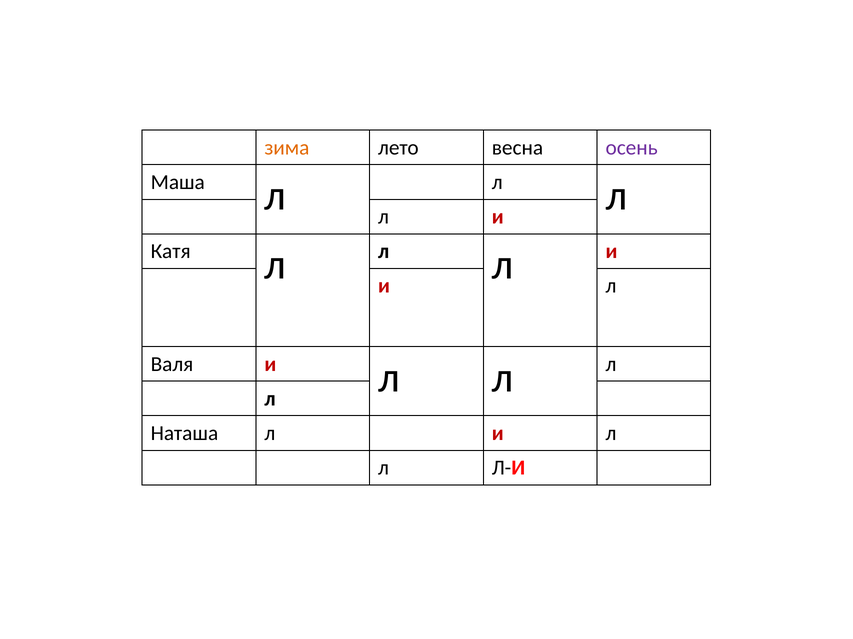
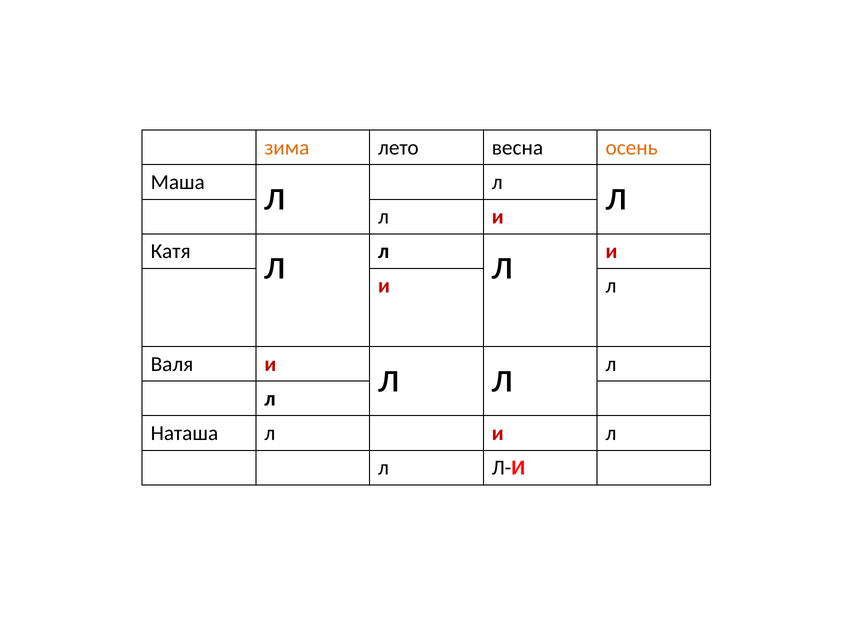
осень colour: purple -> orange (632, 148)
